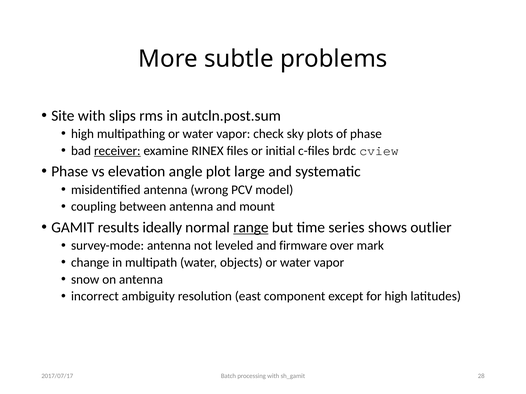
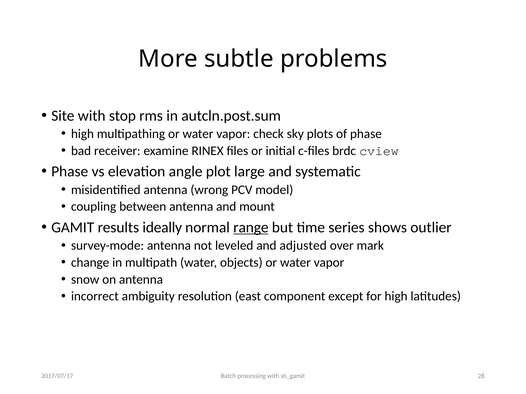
slips: slips -> stop (122, 116)
receiver underline: present -> none (117, 151)
firmware: firmware -> adjusted (303, 246)
